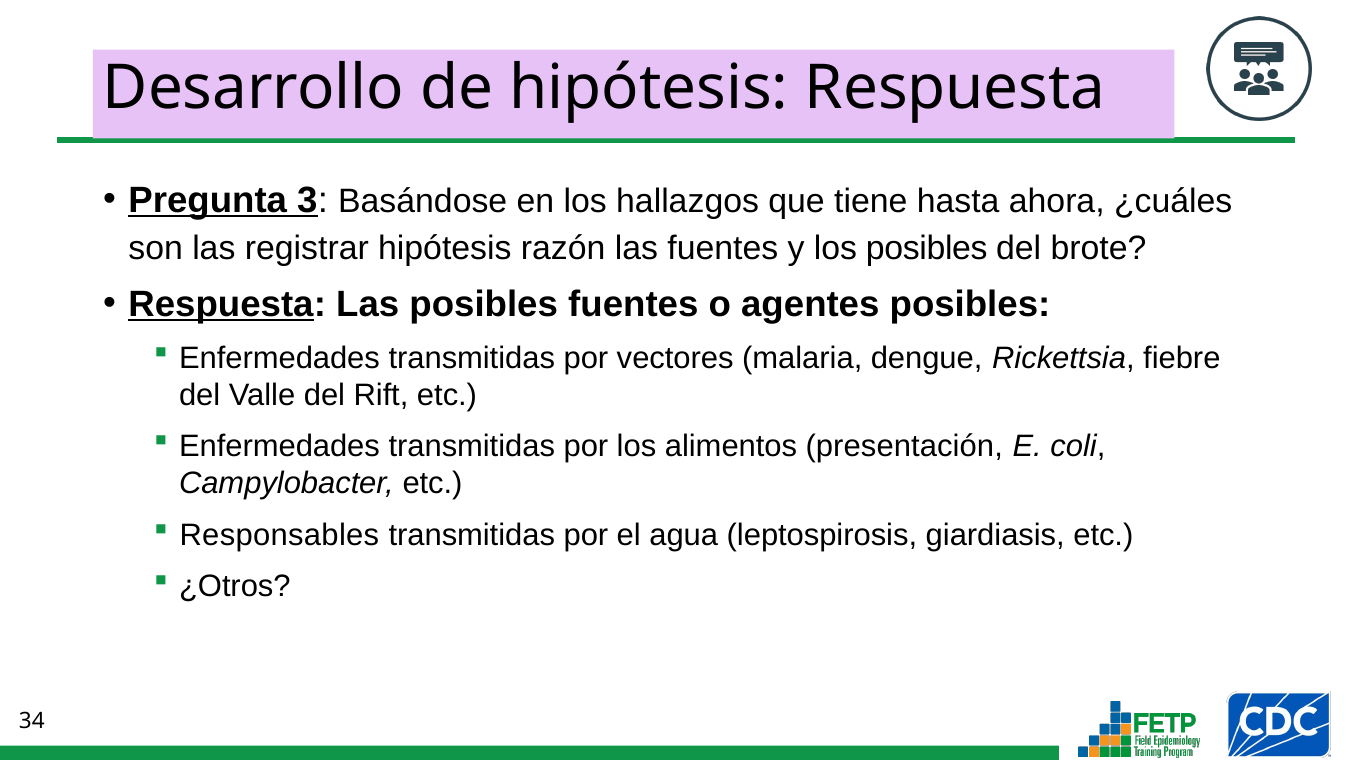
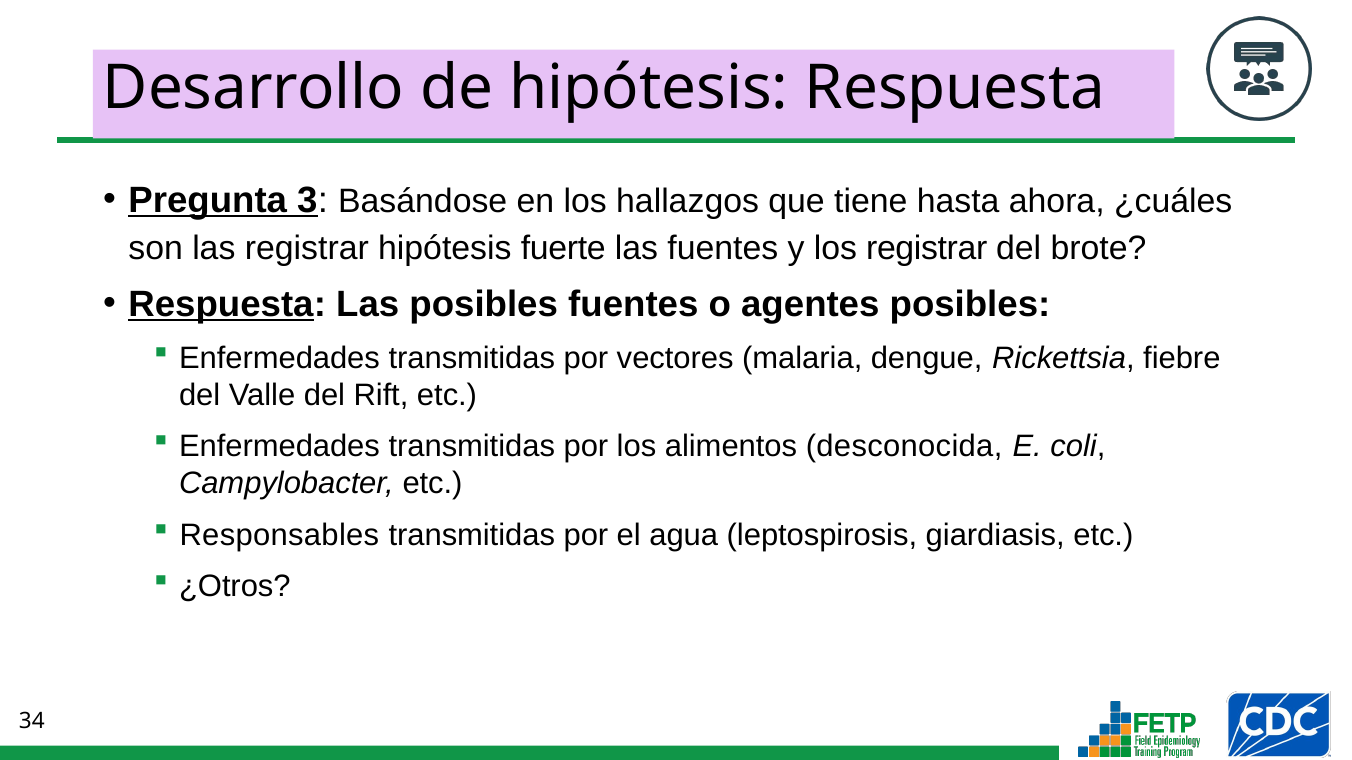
razón: razón -> fuerte (563, 248)
los posibles: posibles -> registrar (927, 248)
presentación: presentación -> desconocida (904, 447)
